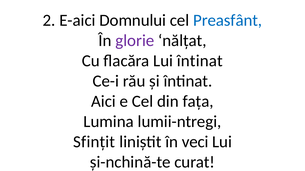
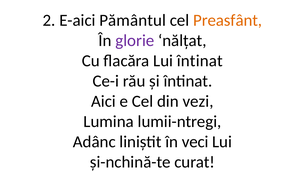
Domnului: Domnului -> Pământul (133, 20)
Preasfânt colour: blue -> orange (228, 20)
fața: fața -> vezi (198, 102)
Sfințit: Sfințit -> Adânc (94, 142)
